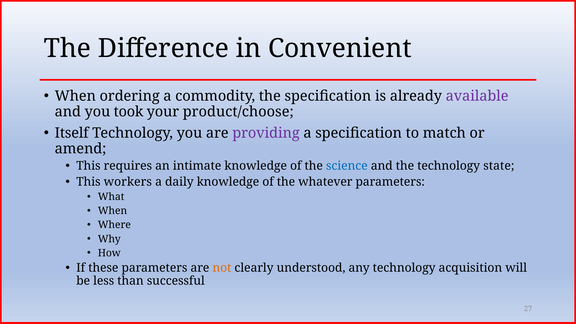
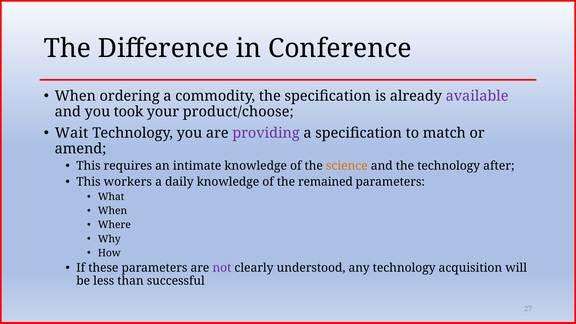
Convenient: Convenient -> Conference (340, 48)
Itself: Itself -> Wait (72, 133)
science colour: blue -> orange (347, 166)
state: state -> after (499, 166)
whatever: whatever -> remained (325, 182)
not colour: orange -> purple (222, 268)
